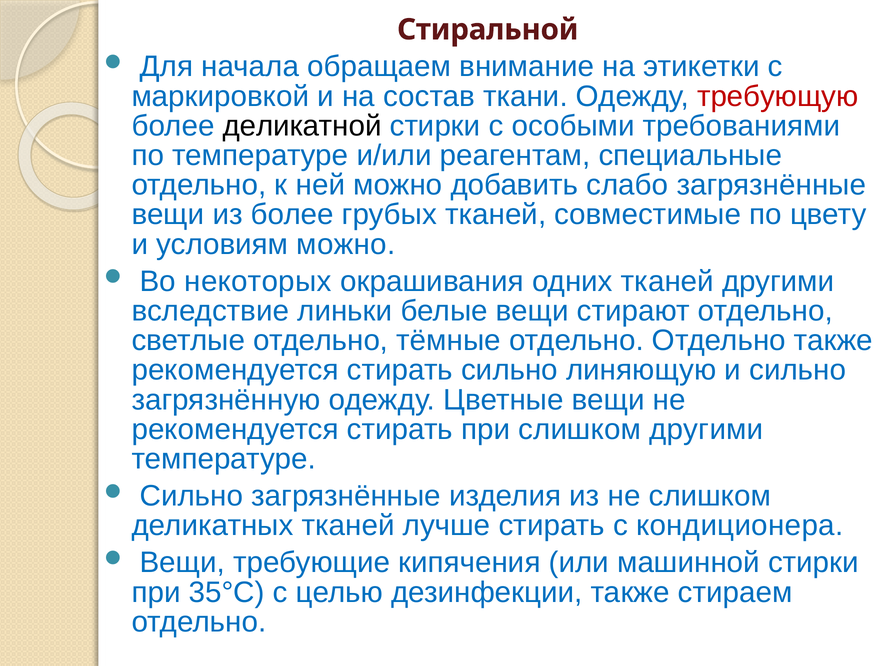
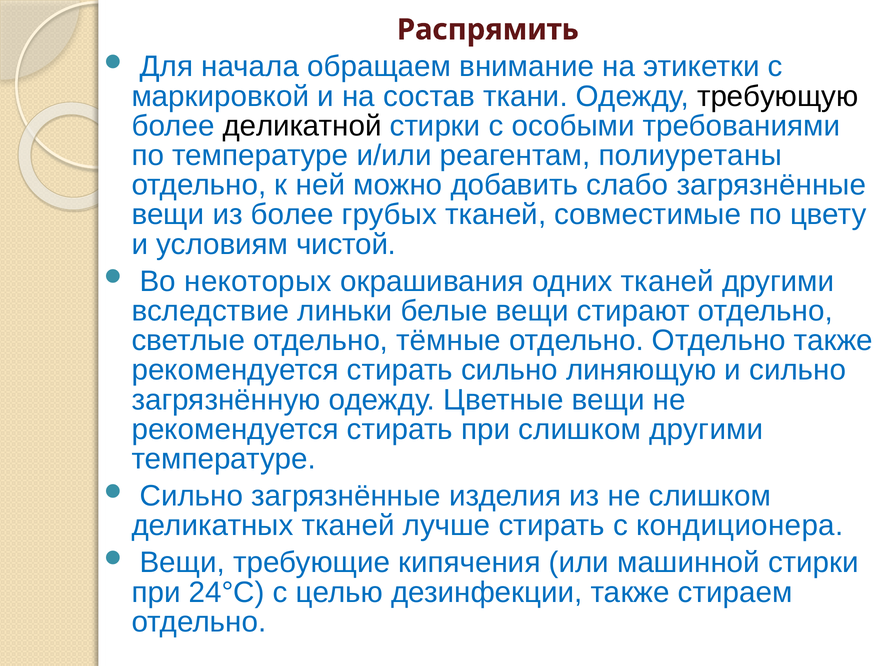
Стиральной: Стиральной -> Распрямить (488, 30)
требующую colour: red -> black (778, 96)
специальные: специальные -> полиуретаны (690, 155)
условиям можно: можно -> чистой (346, 244)
35°C: 35°C -> 24°C (227, 592)
